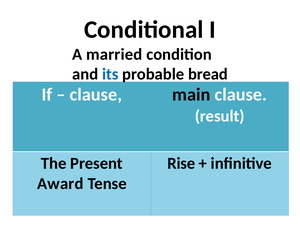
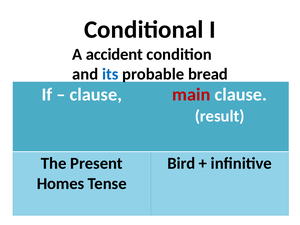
married: married -> accident (114, 54)
main colour: black -> red (191, 95)
Rise: Rise -> Bird (181, 163)
Award: Award -> Homes (60, 184)
